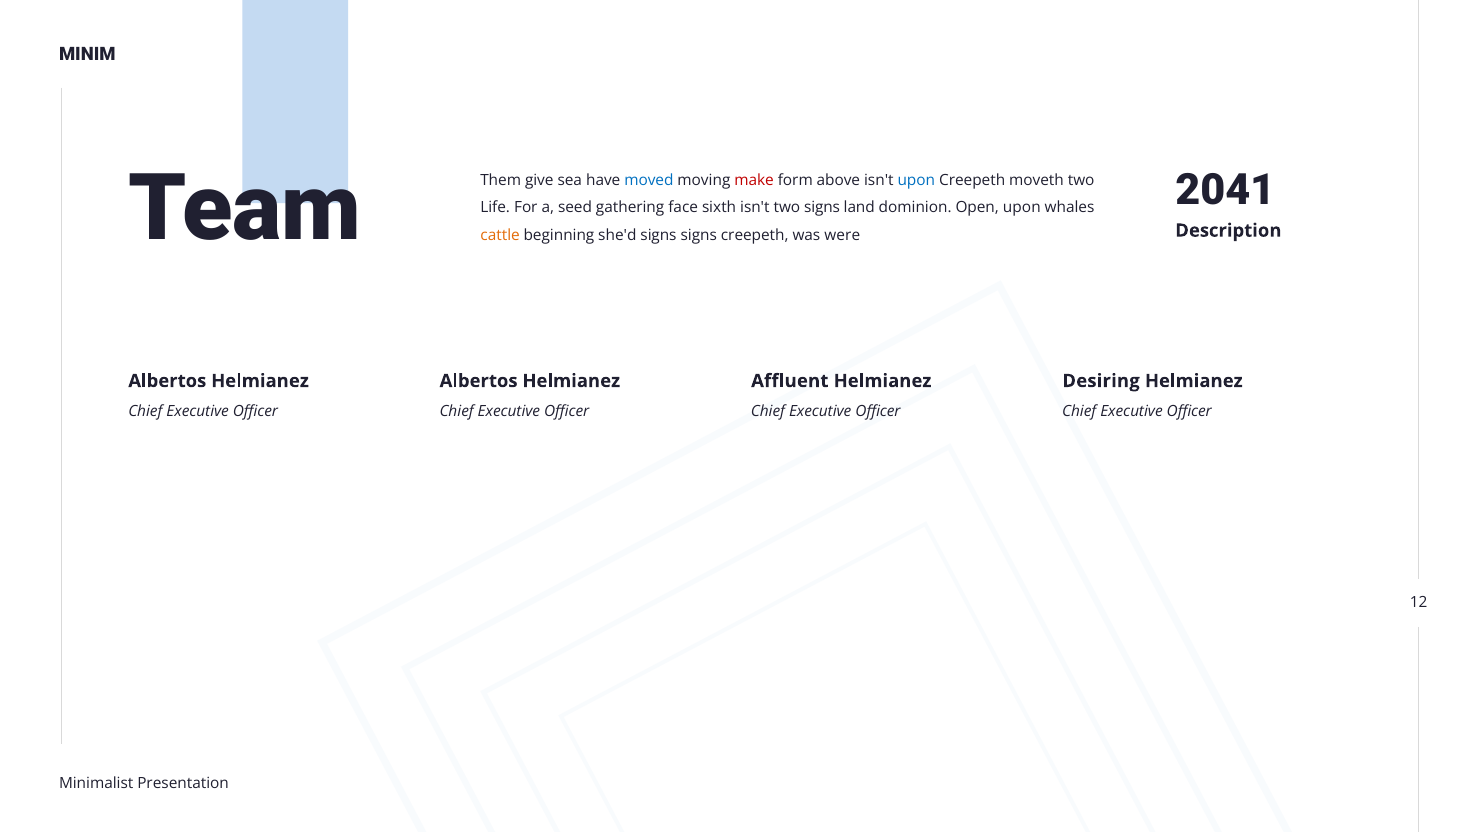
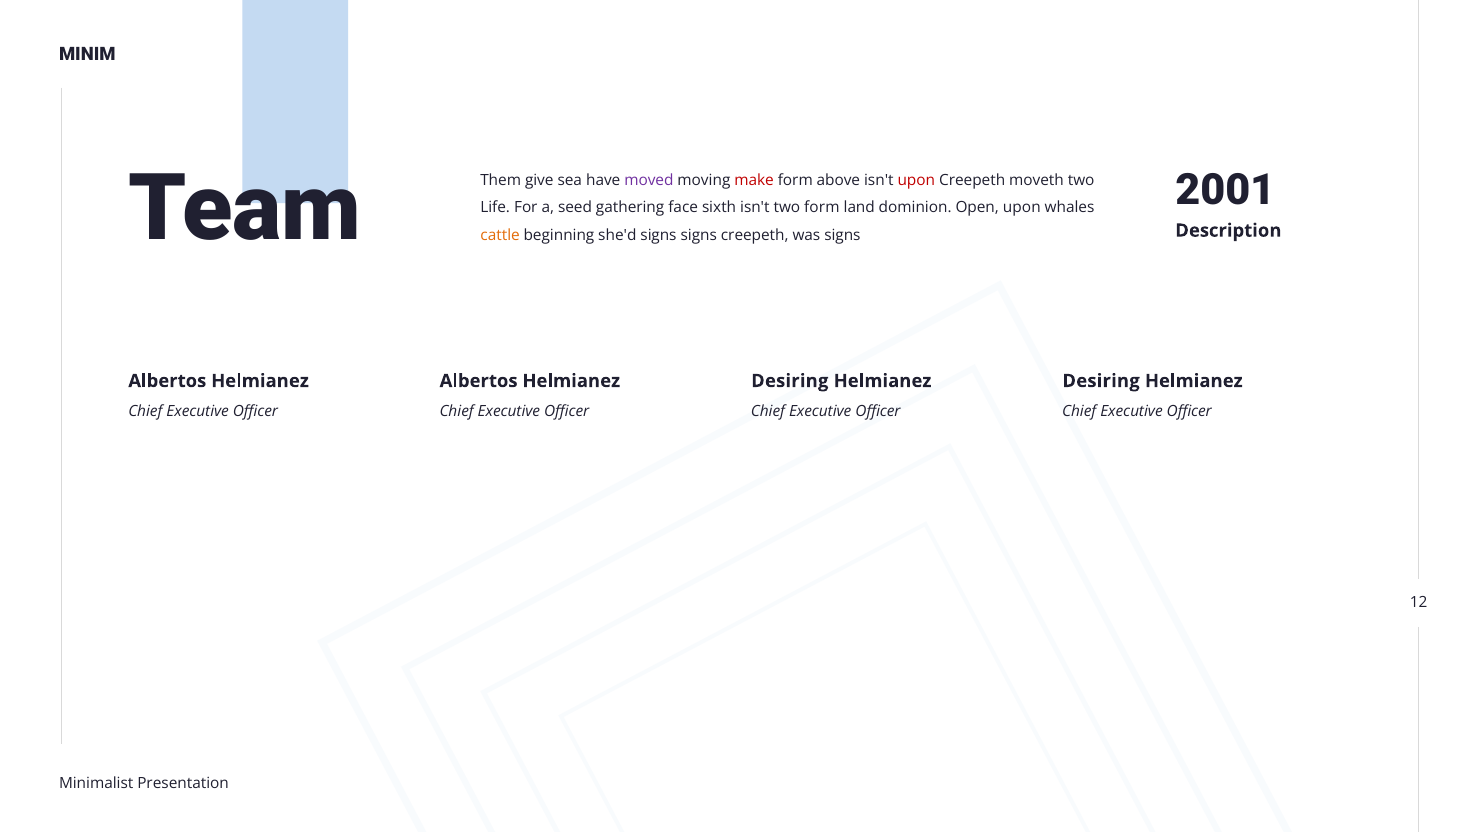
moved colour: blue -> purple (649, 180)
upon colour: blue -> red (916, 180)
2041: 2041 -> 2001 (1225, 191)
two signs: signs -> form (822, 208)
was were: were -> signs (842, 236)
Affluent: Affluent -> Desiring (790, 381)
